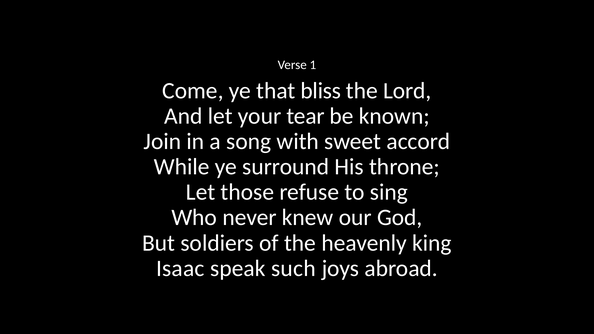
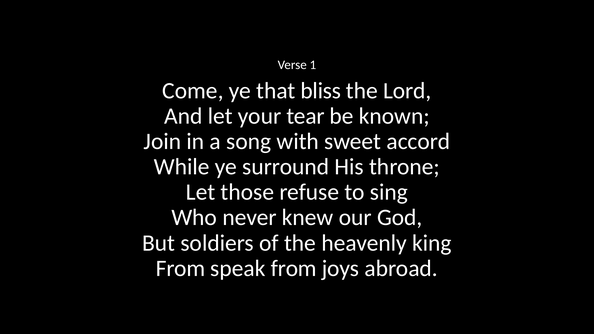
Isaac: Isaac -> From (181, 268)
speak such: such -> from (294, 268)
